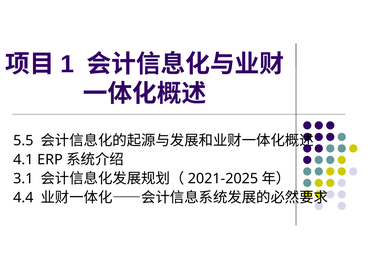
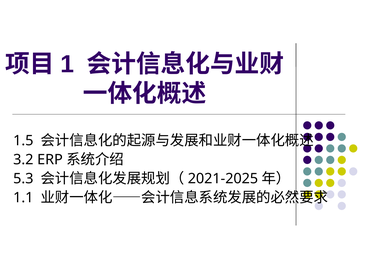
5.5: 5.5 -> 1.5 (23, 140)
4.1: 4.1 -> 3.2 (23, 159)
3.1: 3.1 -> 5.3 (23, 178)
4.4: 4.4 -> 1.1 (23, 197)
